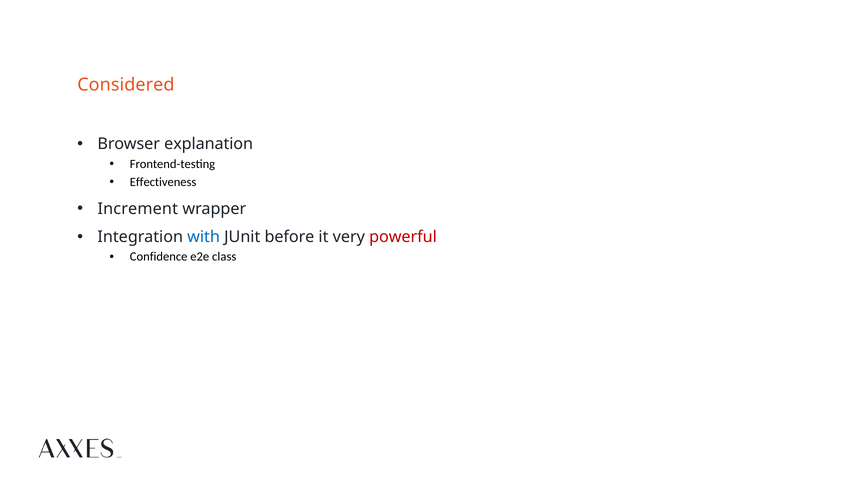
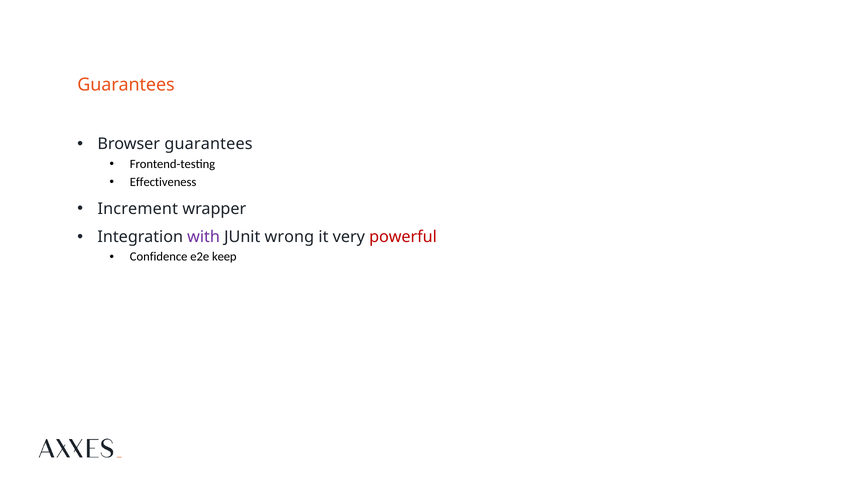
Considered: Considered -> Guarantees (126, 85)
Browser explanation: explanation -> guarantees (209, 144)
with colour: blue -> purple (204, 237)
before: before -> wrong (289, 237)
class: class -> keep (224, 257)
